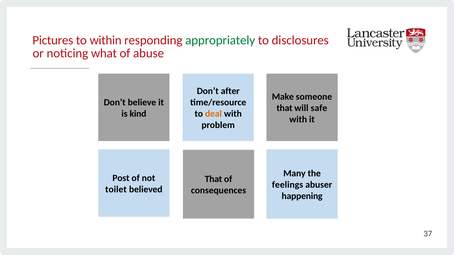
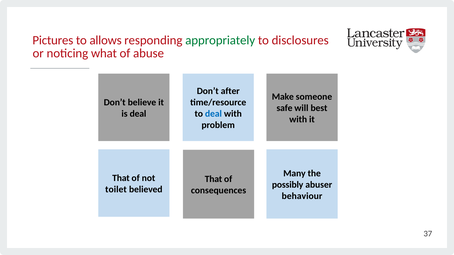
within: within -> allows (106, 40)
that: that -> safe (285, 108)
safe: safe -> best (319, 108)
is kind: kind -> deal (138, 114)
deal colour: orange -> blue (213, 114)
Post: Post -> That (121, 178)
feelings: feelings -> possibly (288, 185)
happening: happening -> behaviour (302, 196)
